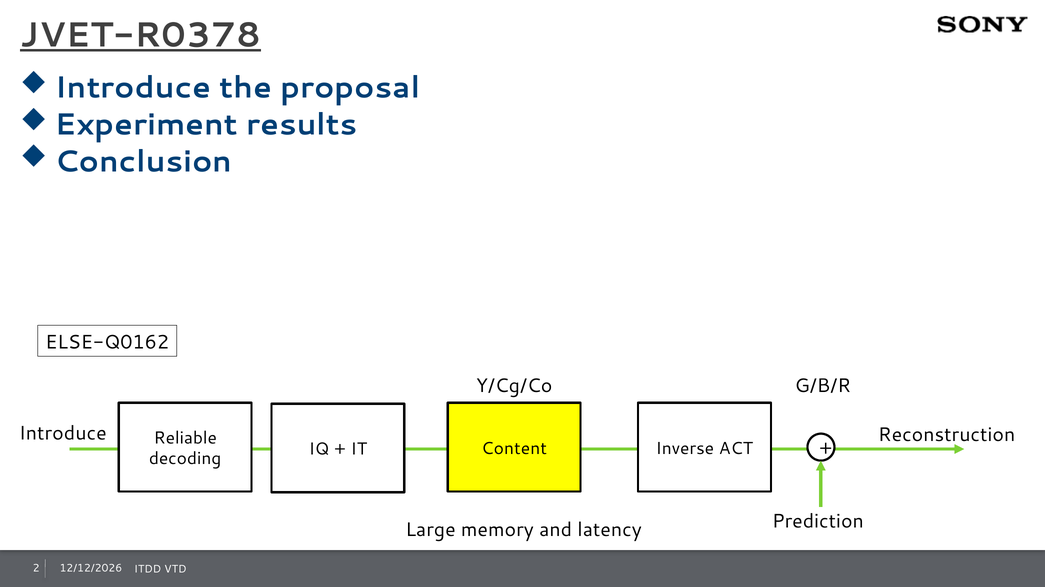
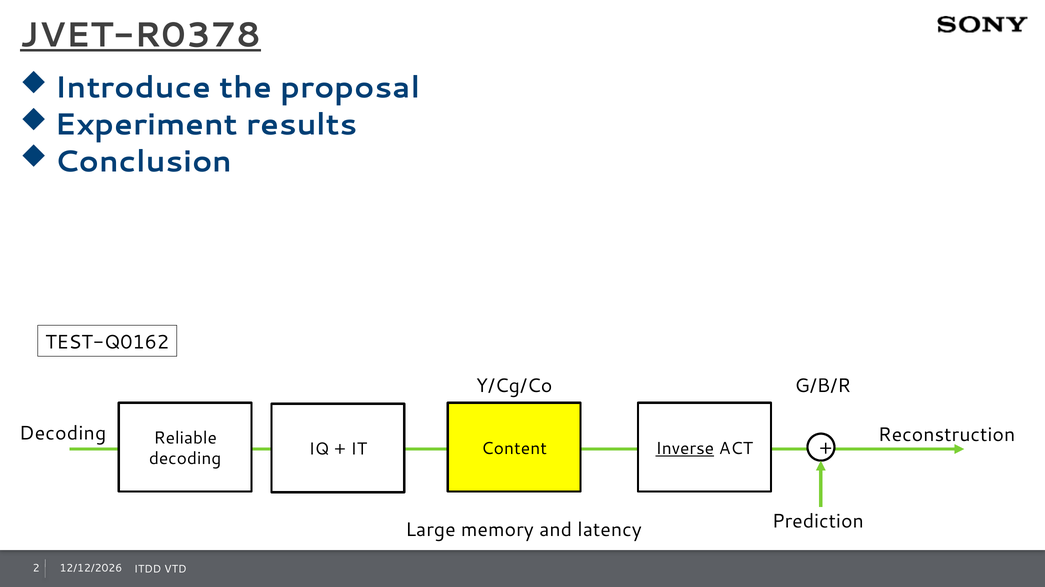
ELSE-Q0162: ELSE-Q0162 -> TEST-Q0162 (107, 342)
Introduce: Introduce -> Decoding (63, 433)
Inverse underline: none -> present (685, 448)
